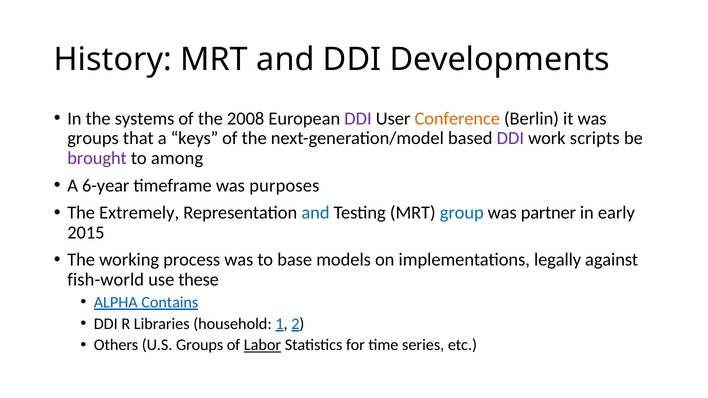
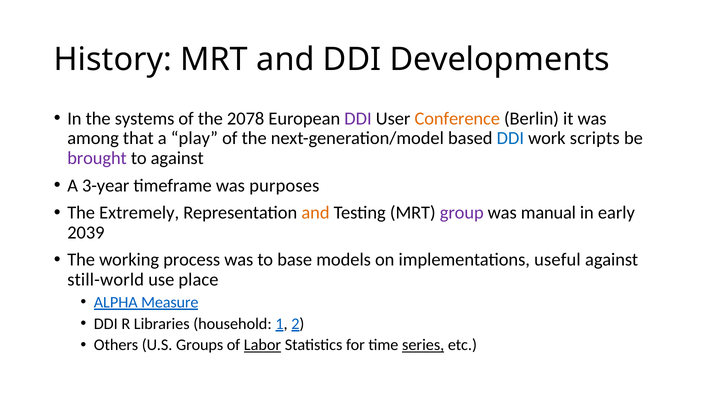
2008: 2008 -> 2078 (246, 119)
groups: groups -> among (93, 138)
keys: keys -> play (194, 138)
DDI colour: purple -> blue (510, 138)
to among: among -> against (177, 158)
6-year: 6-year -> 3-year (106, 186)
and colour: blue -> orange (315, 213)
group colour: blue -> purple (462, 213)
partner: partner -> manual (548, 213)
2015: 2015 -> 2039 (86, 233)
legally: legally -> useful (557, 260)
fish-world: fish-world -> still-world (106, 280)
these: these -> place (198, 280)
Contains: Contains -> Measure (170, 303)
series underline: none -> present (423, 345)
